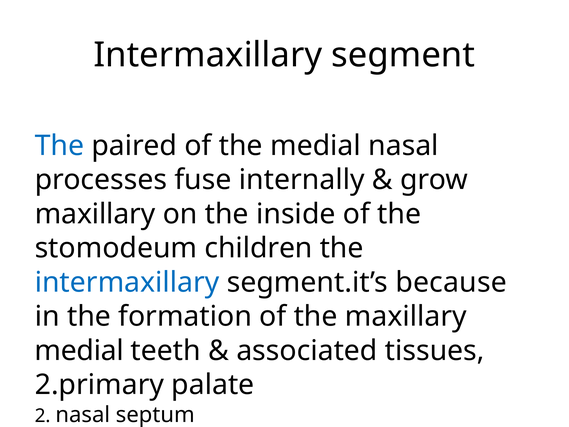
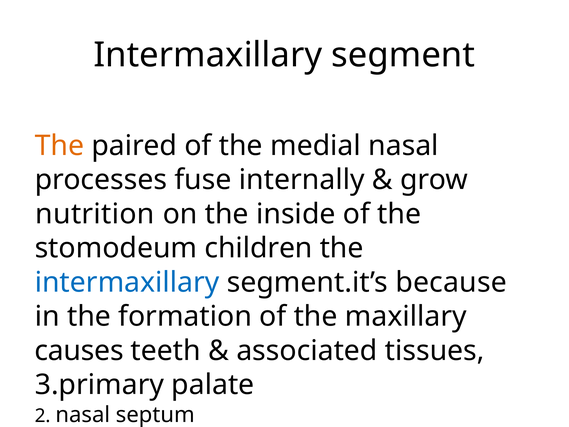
The colour: blue -> orange (59, 146)
maxillary: maxillary -> nutrition (95, 214)
medial: medial -> causes (79, 350)
2.primary: 2.primary -> 3.primary (99, 385)
